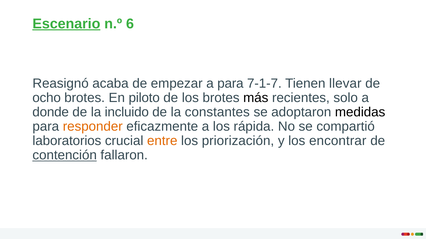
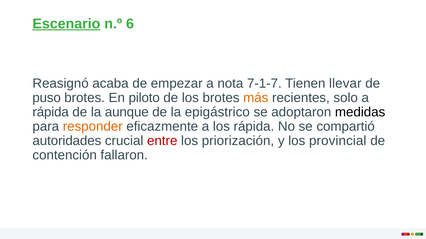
a para: para -> nota (230, 84)
ocho: ocho -> puso (47, 98)
más colour: black -> orange (256, 98)
donde: donde -> rápida (51, 112)
incluido: incluido -> aunque (127, 112)
constantes: constantes -> epigástrico (217, 112)
laboratorios: laboratorios -> autoridades (67, 141)
entre colour: orange -> red (162, 141)
encontrar: encontrar -> provincial (338, 141)
contención underline: present -> none (65, 156)
